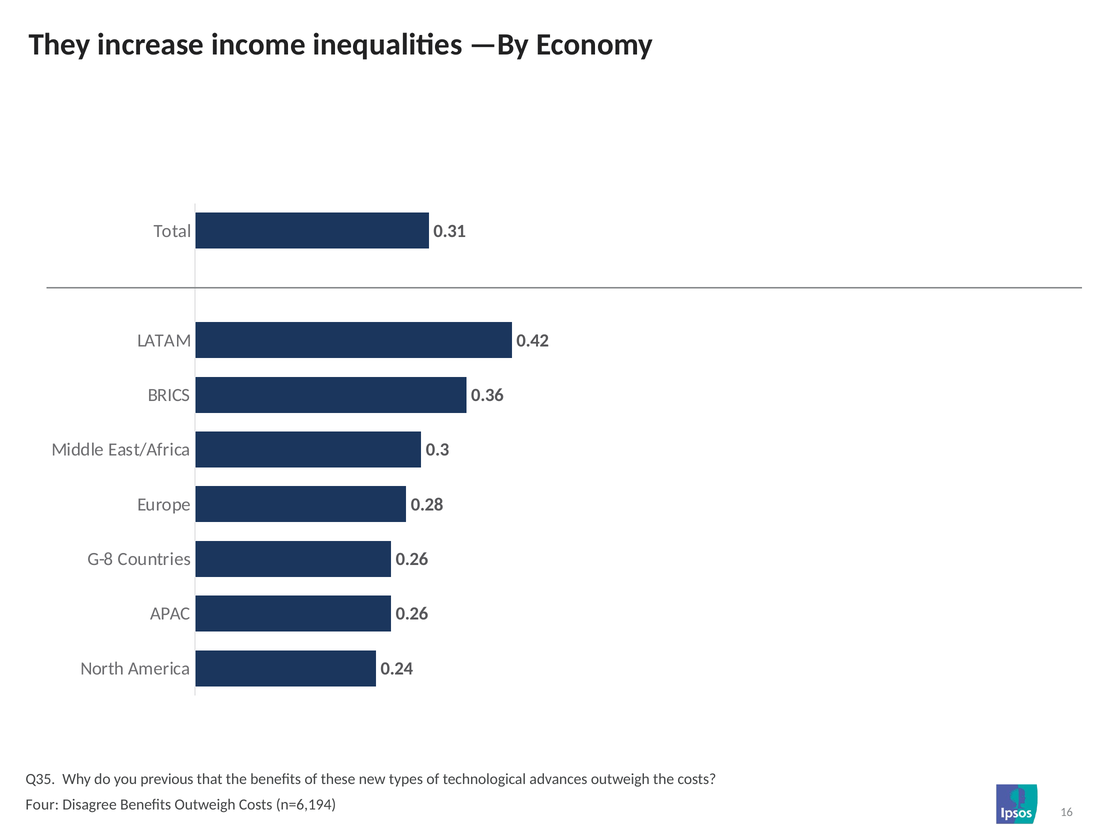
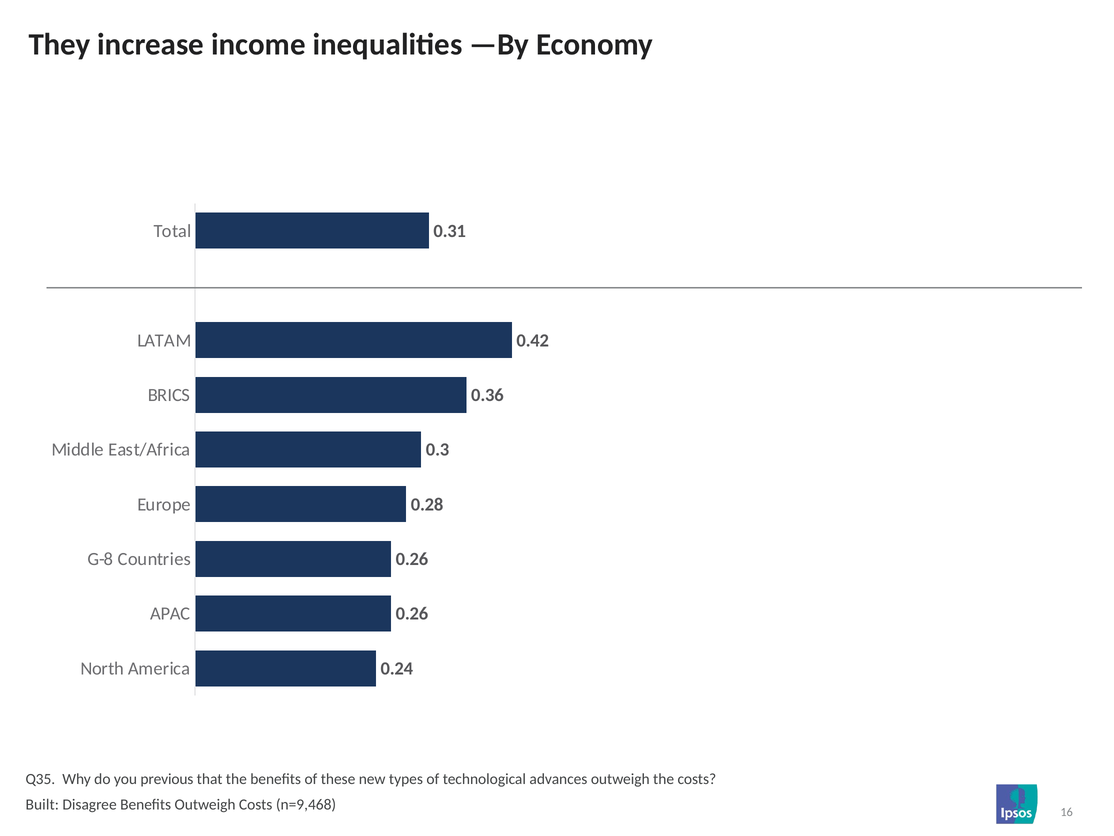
Four: Four -> Built (42, 804)
n=6,194: n=6,194 -> n=9,468 (306, 804)
